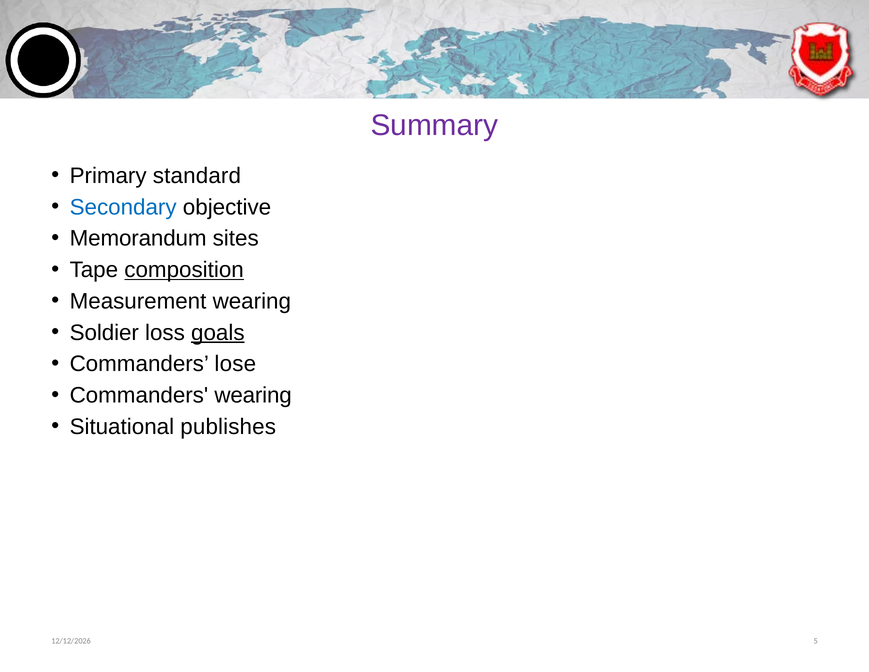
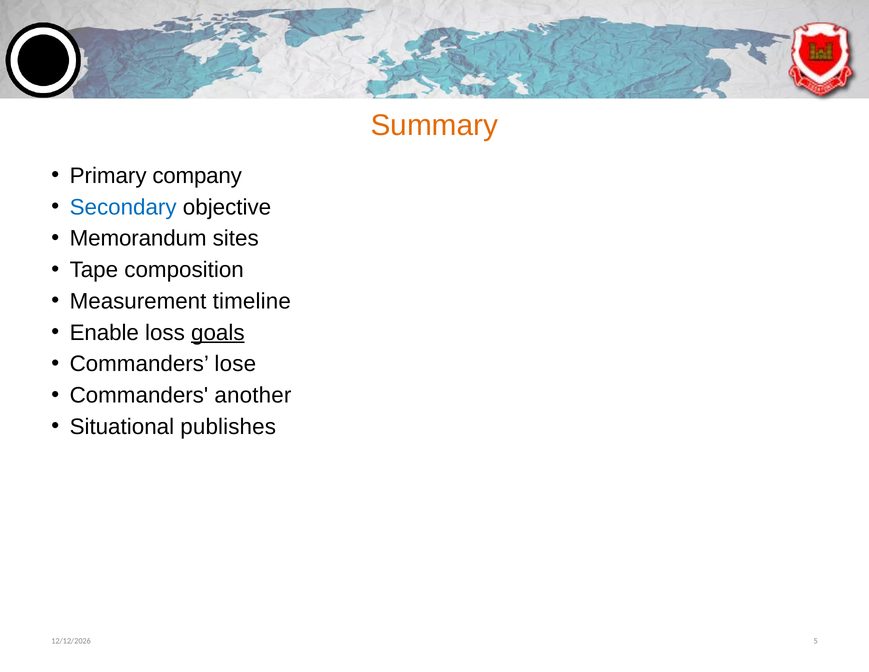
Summary colour: purple -> orange (434, 125)
standard: standard -> company (197, 176)
composition underline: present -> none (184, 270)
Measurement wearing: wearing -> timeline (252, 301)
Soldier: Soldier -> Enable (104, 332)
Commanders wearing: wearing -> another (253, 395)
